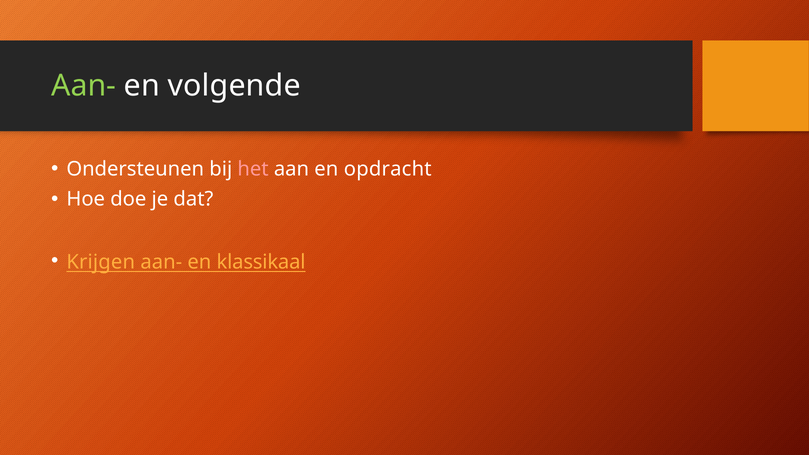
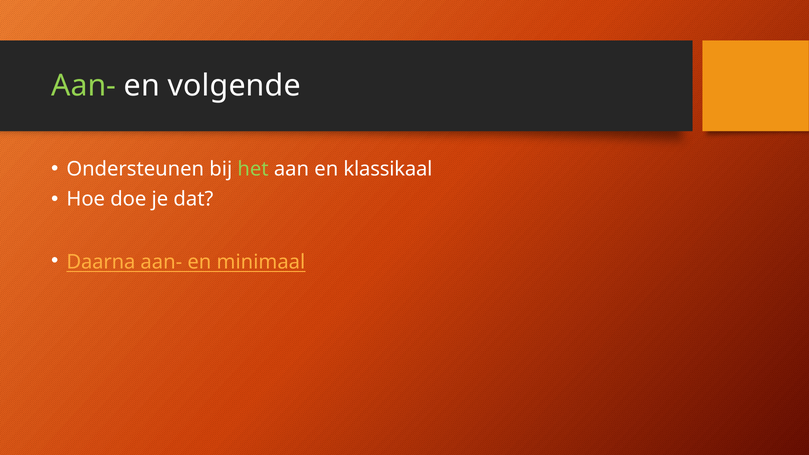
het colour: pink -> light green (253, 169)
opdracht: opdracht -> klassikaal (388, 169)
Krijgen: Krijgen -> Daarna (101, 262)
klassikaal: klassikaal -> minimaal (261, 262)
